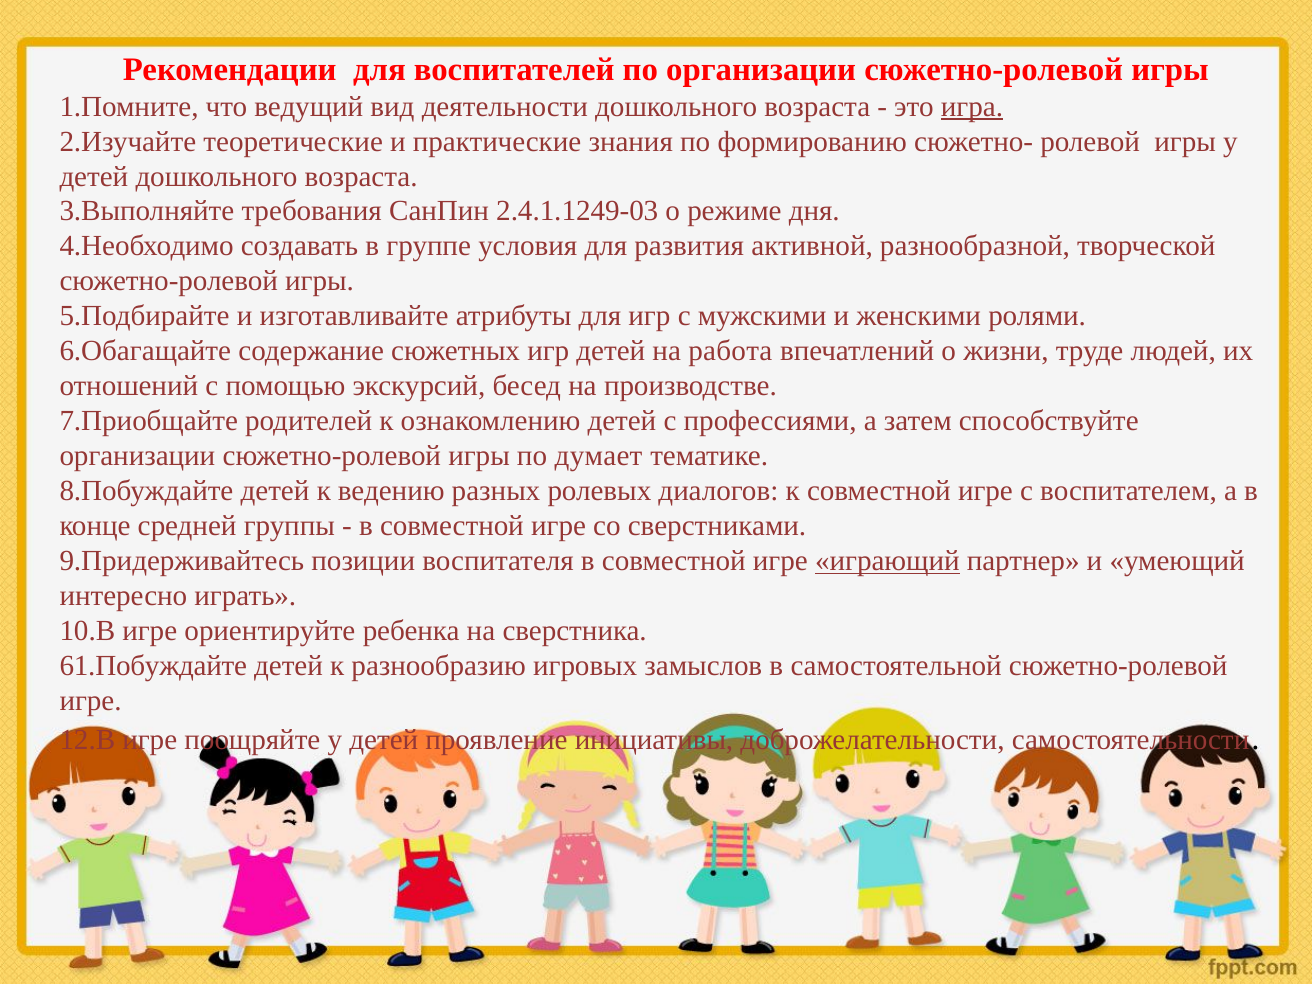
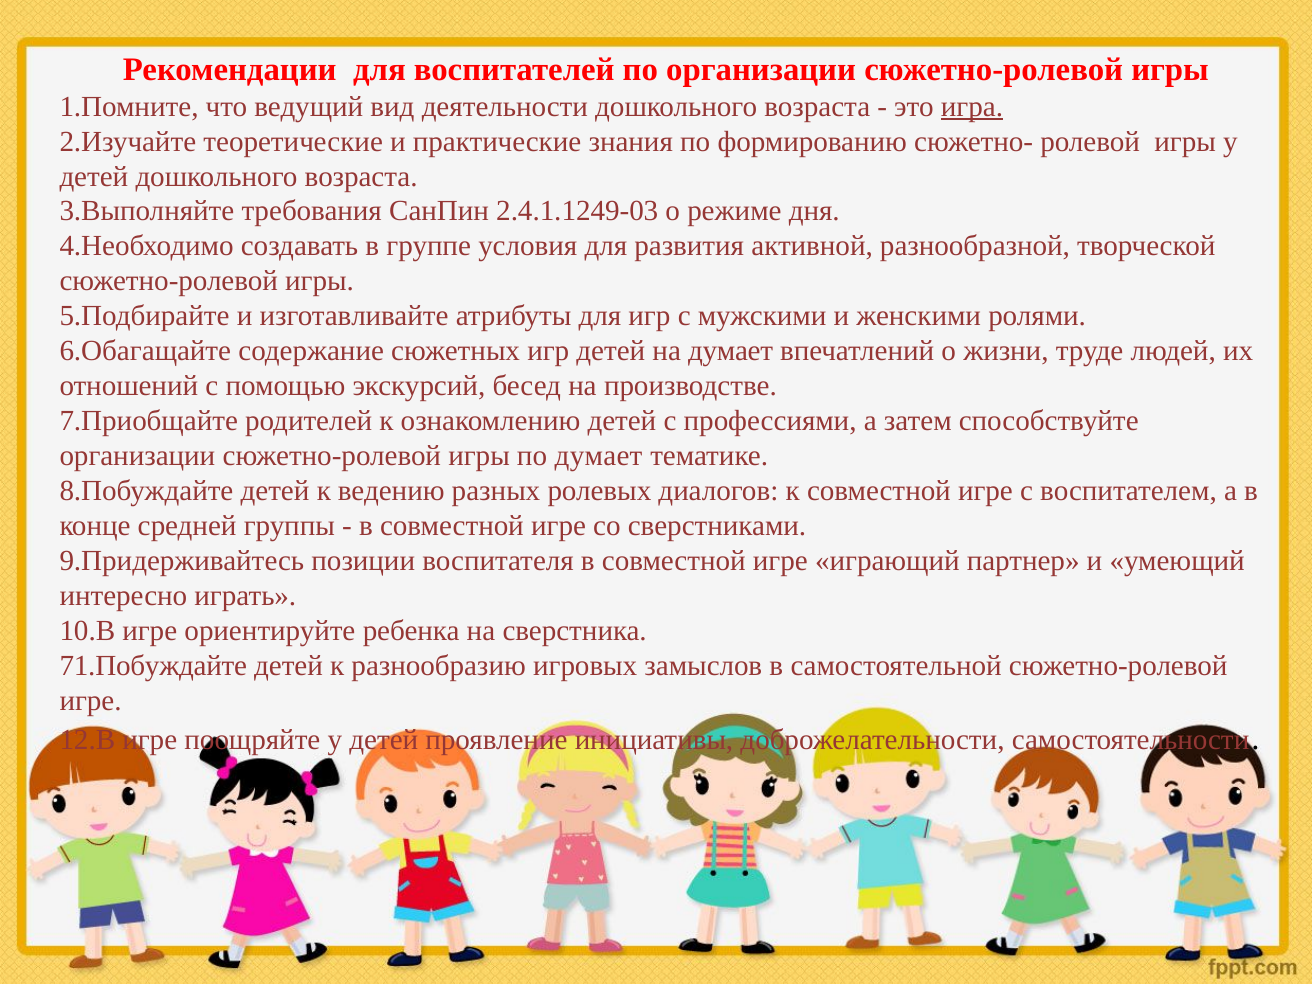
на работа: работа -> думает (731, 351)
играющий underline: present -> none (887, 561)
61.Побуждайте: 61.Побуждайте -> 71.Побуждайте (153, 666)
